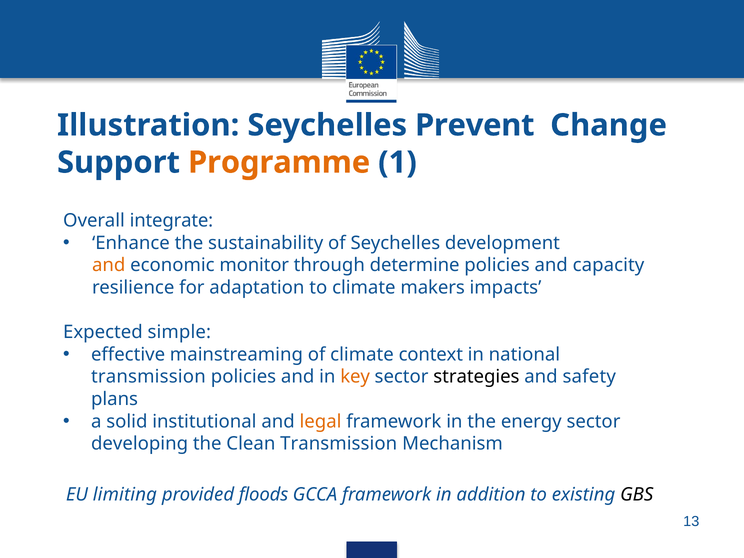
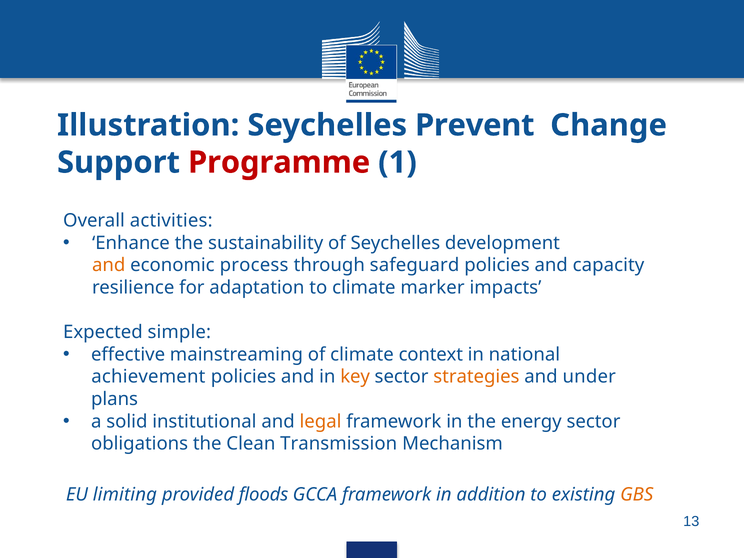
Programme colour: orange -> red (279, 162)
integrate: integrate -> activities (171, 221)
monitor: monitor -> process (254, 265)
determine: determine -> safeguard (415, 265)
makers: makers -> marker (433, 288)
transmission: transmission -> achievement (148, 377)
strategies colour: black -> orange (476, 377)
safety: safety -> under (589, 377)
developing: developing -> obligations (140, 444)
GBS colour: black -> orange (637, 495)
